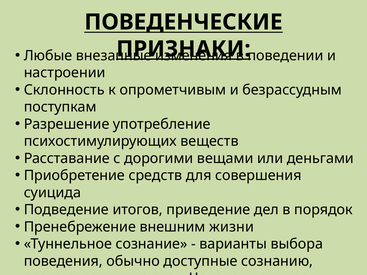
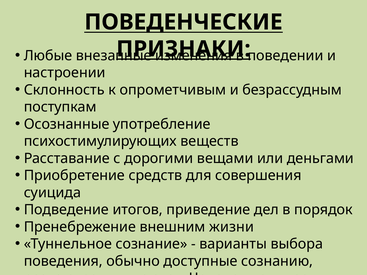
Разрешение: Разрешение -> Осознанные (67, 124)
